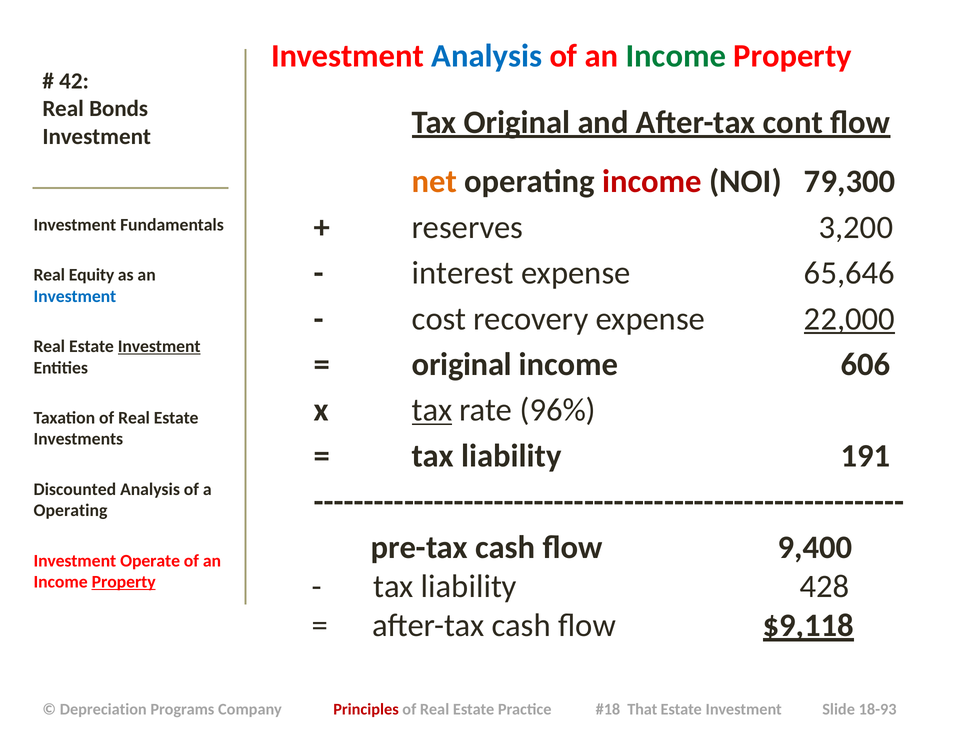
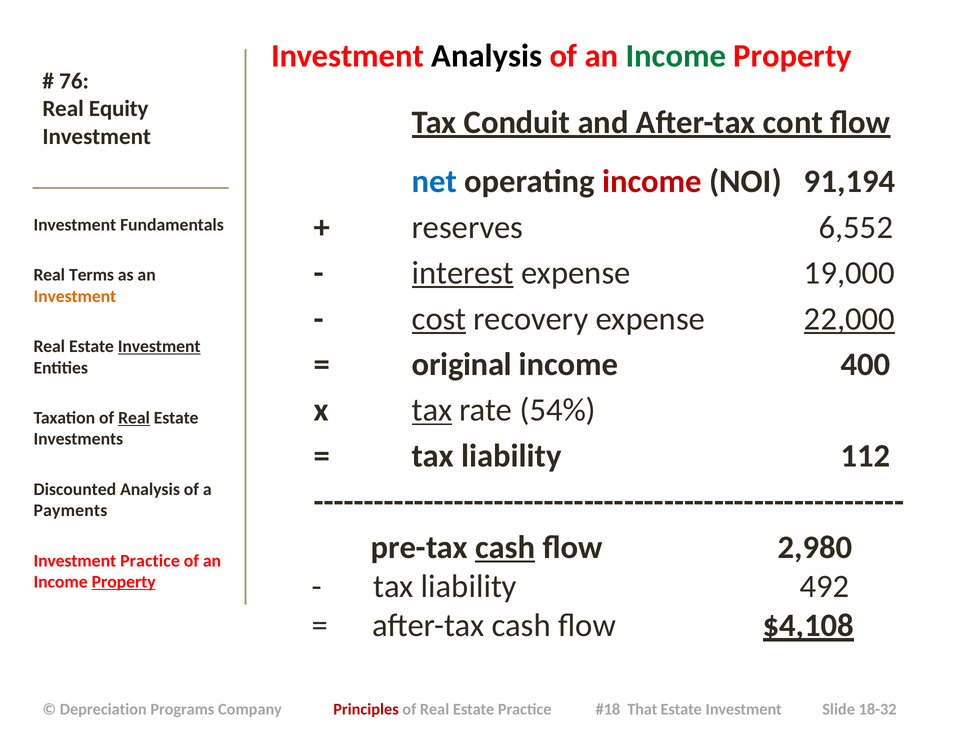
Analysis colour: blue -> black (487, 56)
42: 42 -> 76 (74, 81)
Bonds: Bonds -> Equity (119, 109)
Tax Original: Original -> Conduit (517, 123)
net colour: orange -> blue (435, 182)
79,300: 79,300 -> 91,194 (850, 182)
3,200: 3,200 -> 6,552 (856, 227)
interest underline: none -> present (463, 273)
65,646: 65,646 -> 19,000 (849, 273)
Equity: Equity -> Terms (92, 275)
Investment colour: blue -> orange (75, 296)
cost underline: none -> present (439, 319)
606: 606 -> 400 (866, 364)
96%: 96% -> 54% (558, 410)
Real underline: none -> present (134, 418)
191: 191 -> 112 (866, 456)
Operating: Operating -> Payments (70, 511)
cash underline: none -> present (505, 547)
9,400: 9,400 -> 2,980 (815, 547)
Investment Operate: Operate -> Practice (150, 561)
428: 428 -> 492 (824, 586)
$9,118: $9,118 -> $4,108 (808, 626)
18-93: 18-93 -> 18-32 (878, 709)
